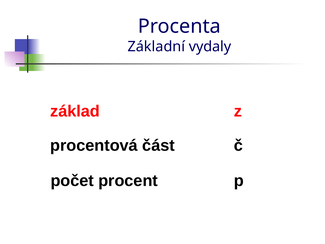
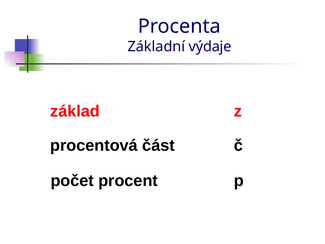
vydaly: vydaly -> výdaje (210, 47)
